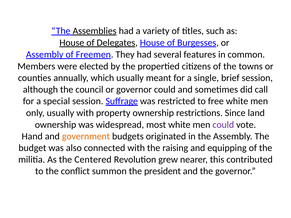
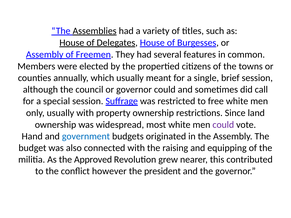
government colour: orange -> blue (86, 136)
Centered: Centered -> Approved (93, 160)
summon: summon -> however (109, 171)
